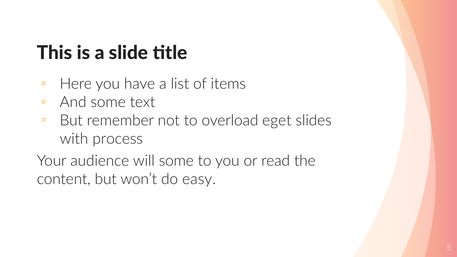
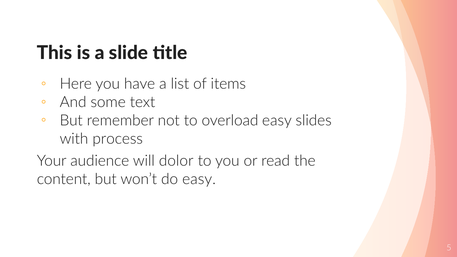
overload eget: eget -> easy (277, 121)
will some: some -> dolor (176, 161)
